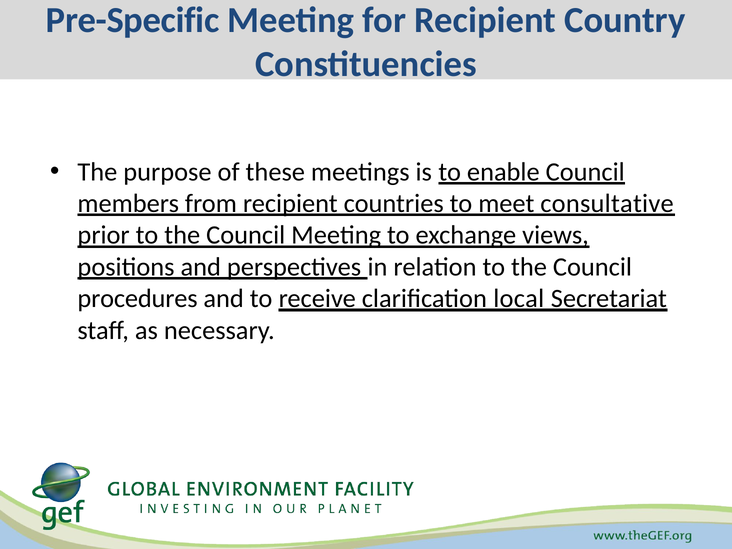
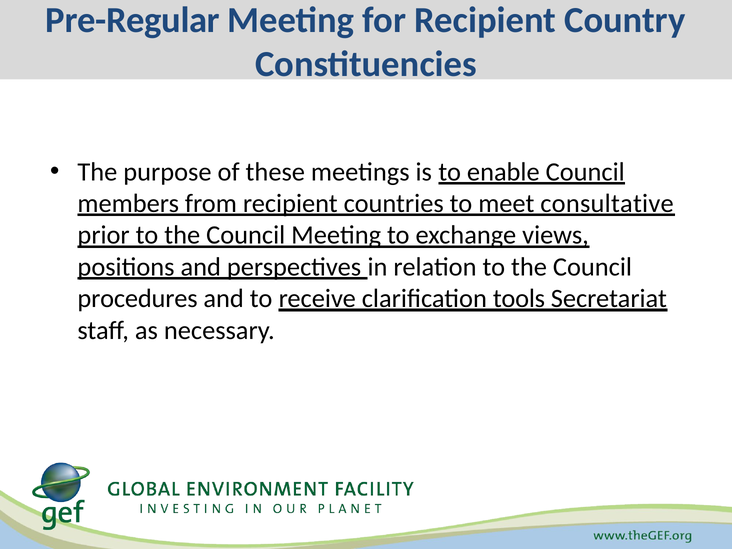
Pre-Specific: Pre-Specific -> Pre-Regular (133, 20)
local: local -> tools (519, 299)
